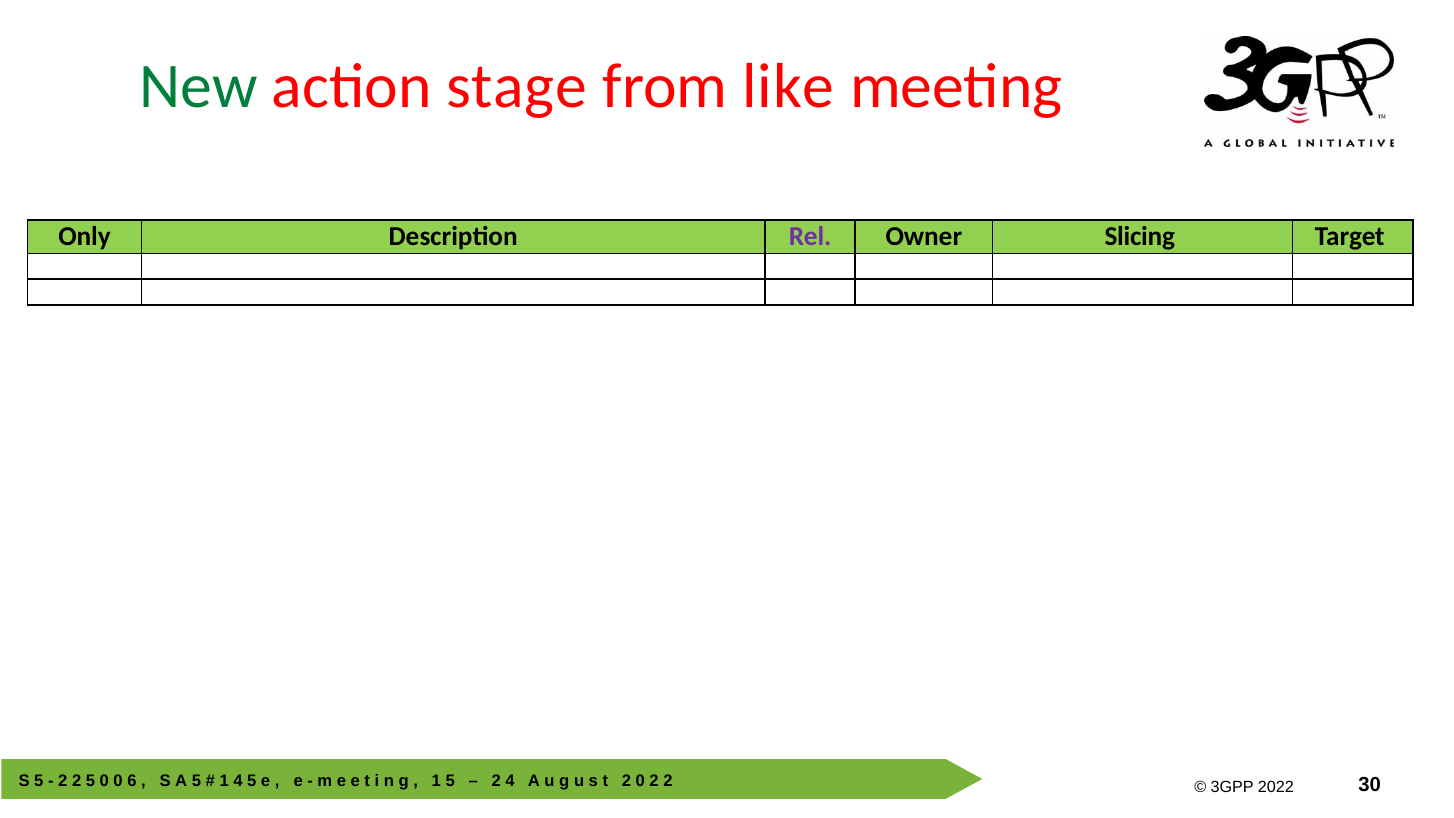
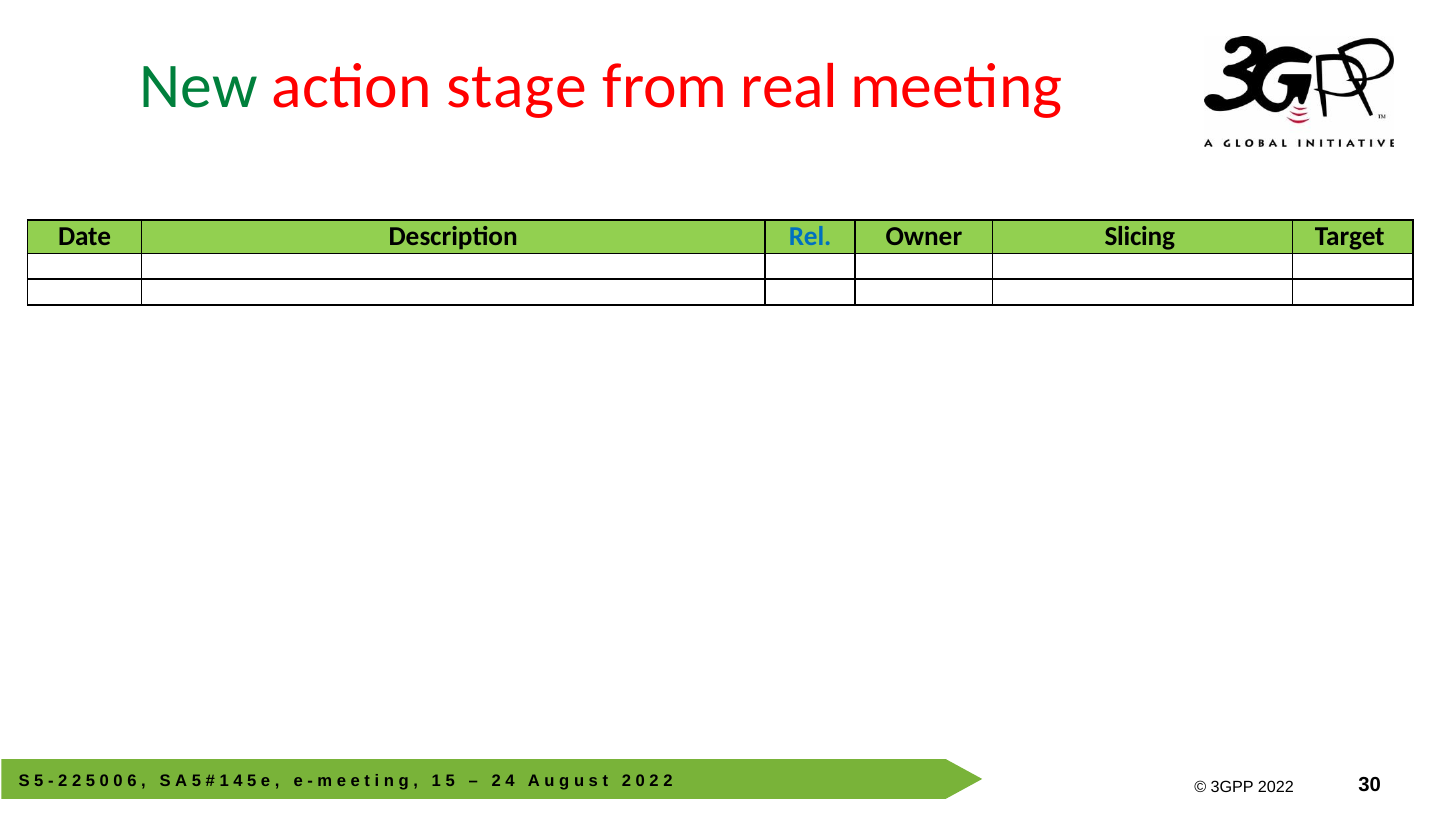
like: like -> real (789, 86)
Only: Only -> Date (85, 237)
Rel colour: purple -> blue (810, 237)
